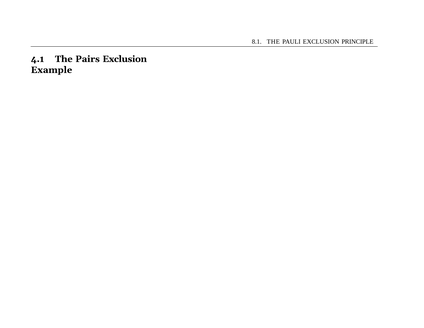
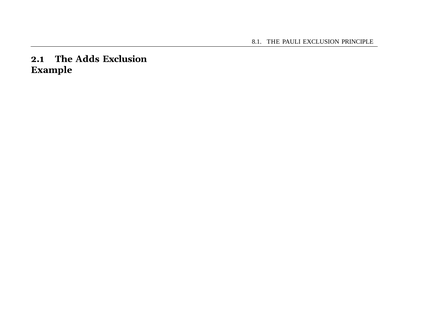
4.1: 4.1 -> 2.1 (37, 59)
Pairs: Pairs -> Adds (88, 59)
